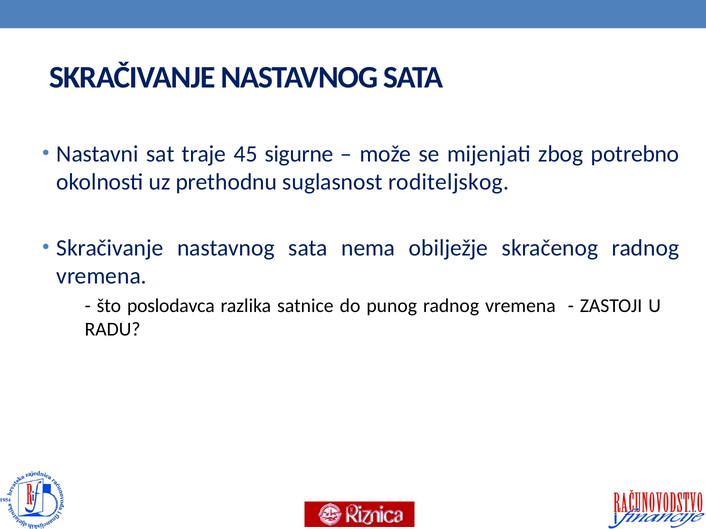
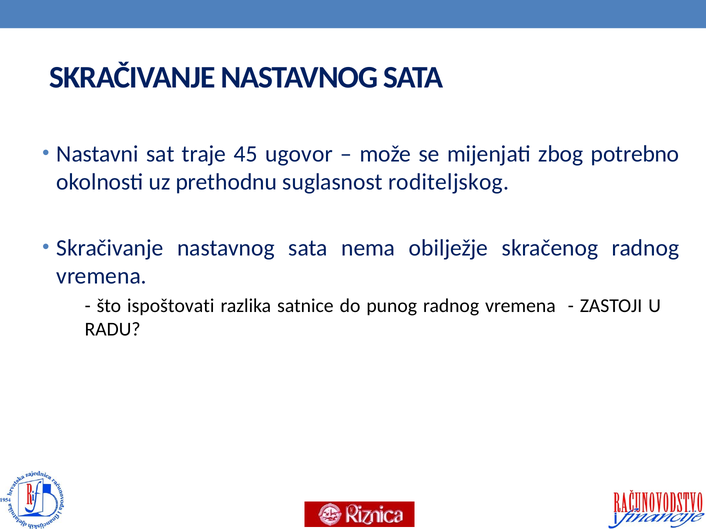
sigurne: sigurne -> ugovor (299, 154)
poslodavca: poslodavca -> ispoštovati (171, 306)
